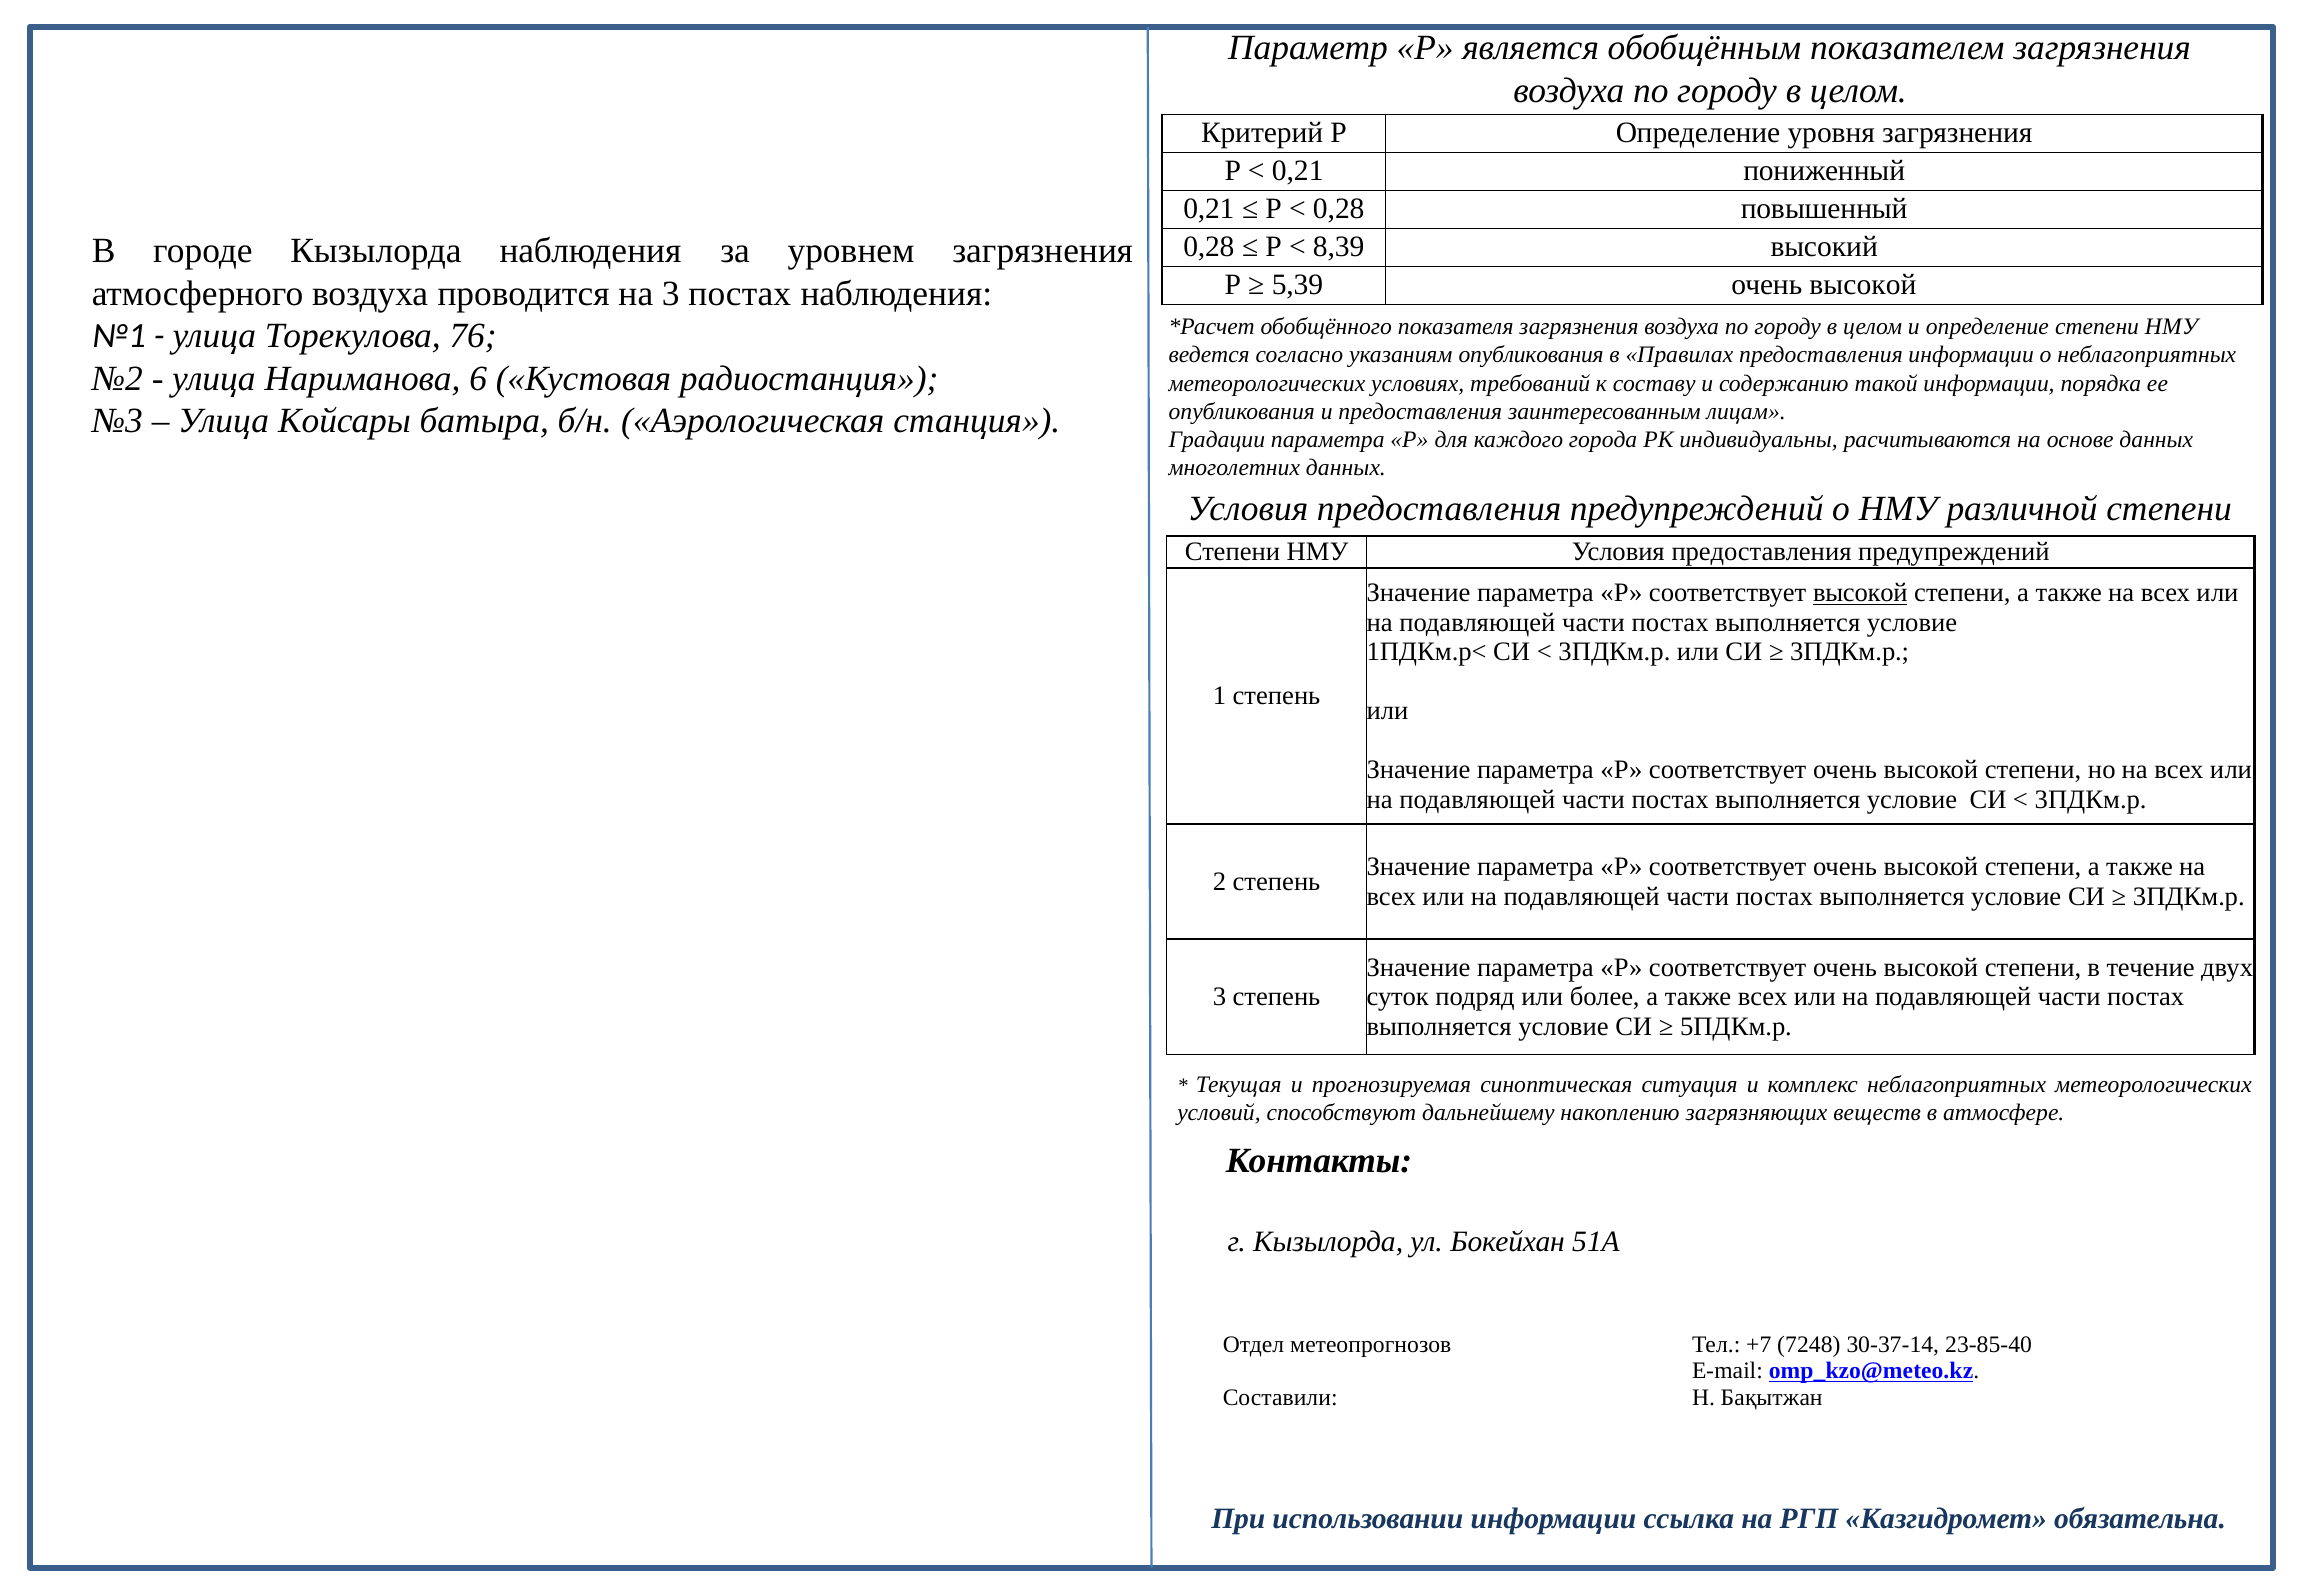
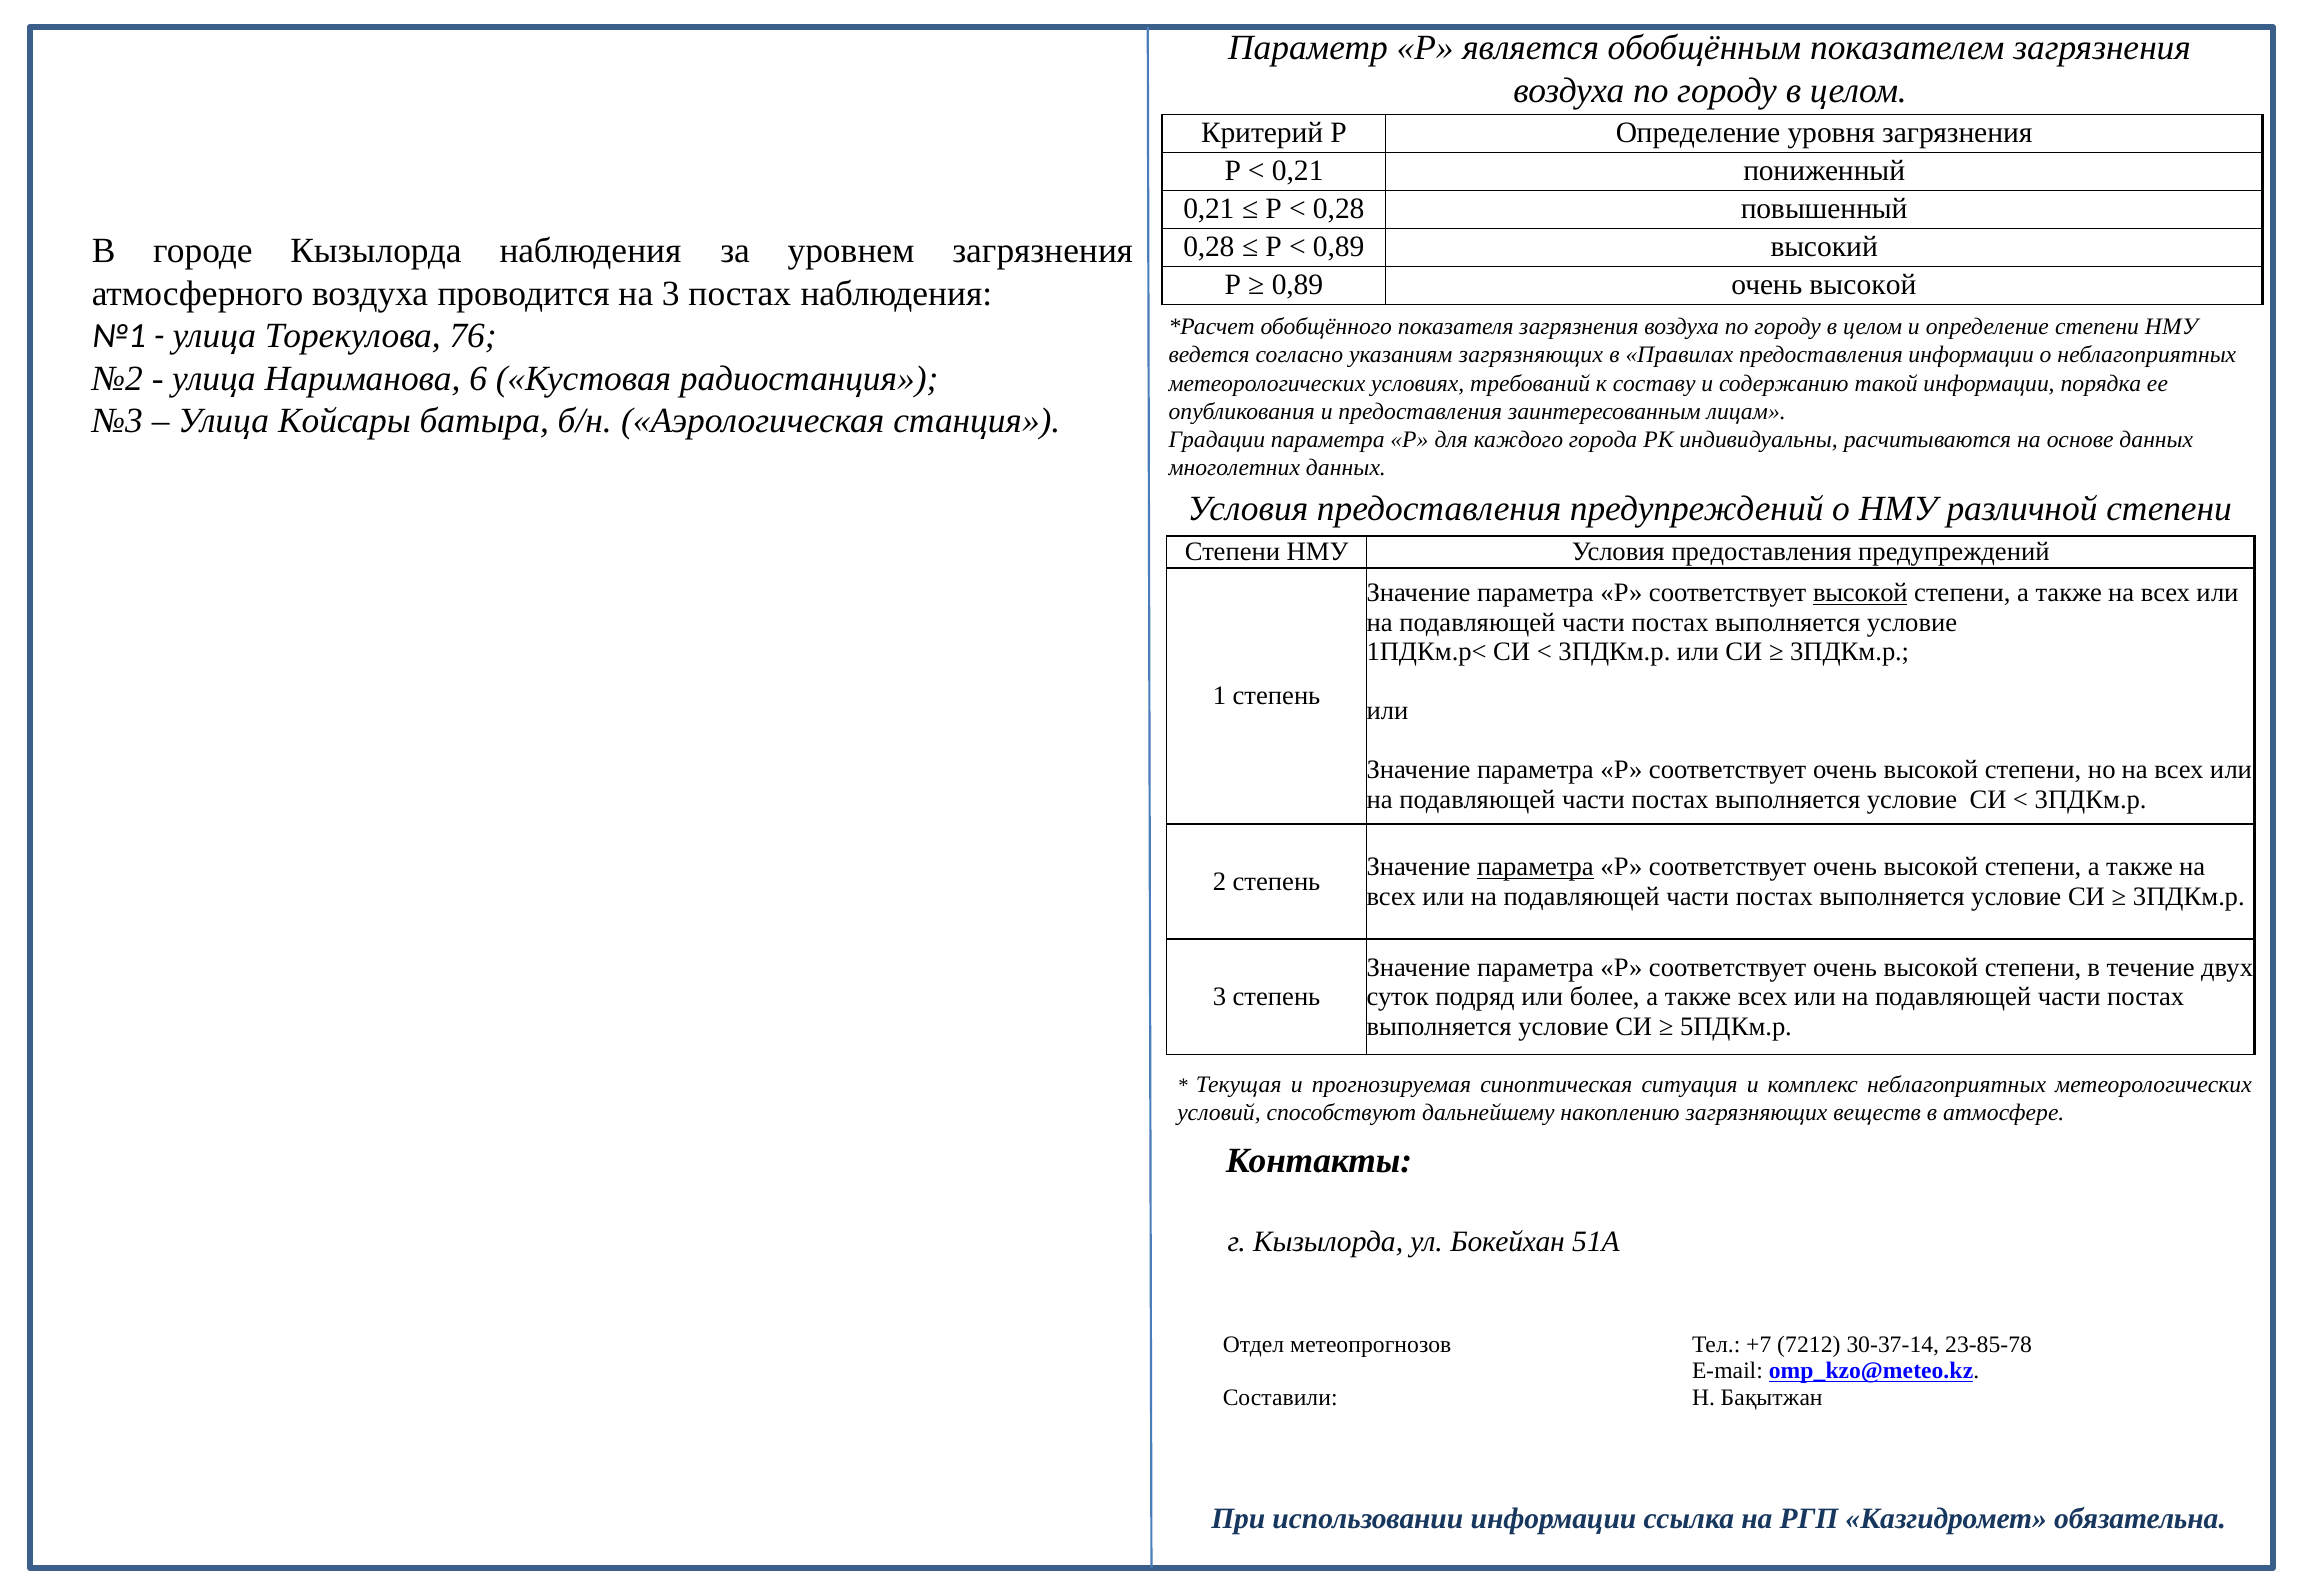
8,39: 8,39 -> 0,89 (1339, 247)
5,39: 5,39 -> 0,89 (1297, 285)
указаниям опубликования: опубликования -> загрязняющих (1531, 355)
параметра underline: none -> present (1535, 867)
7248: 7248 -> 7212 (1809, 1344)
23-85-40: 23-85-40 -> 23-85-78 (1989, 1344)
